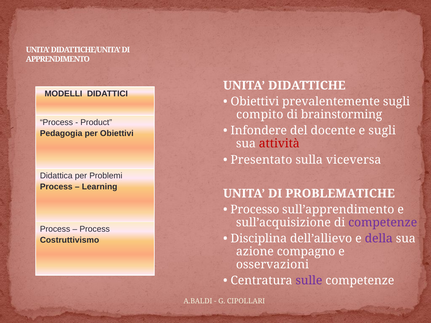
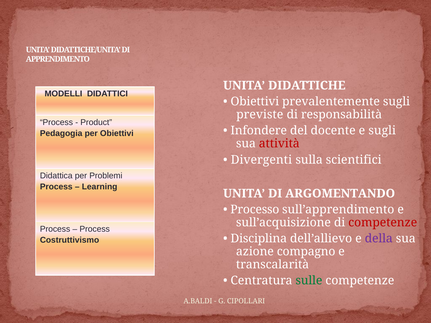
compito: compito -> previste (260, 115)
brainstorming: brainstorming -> responsabilità (342, 115)
Presentato: Presentato -> Divergenti (261, 160)
viceversa: viceversa -> scientifici (354, 160)
PROBLEMATICHE: PROBLEMATICHE -> ARGOMENTANDO (340, 194)
competenze colour: purple -> red (383, 223)
osservazioni: osservazioni -> transcalarità (273, 265)
sulle colour: purple -> green (309, 281)
